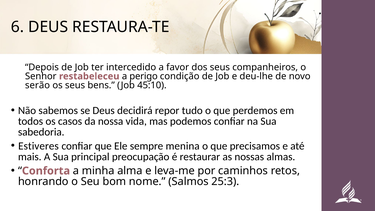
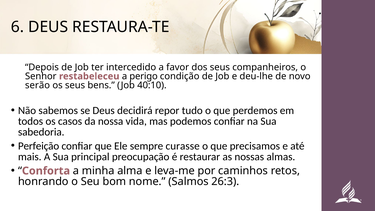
45:10: 45:10 -> 40:10 (152, 85)
Estiveres: Estiveres -> Perfeição (39, 146)
menina: menina -> curasse (183, 146)
25:3: 25:3 -> 26:3 (225, 181)
